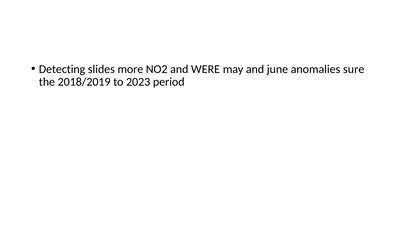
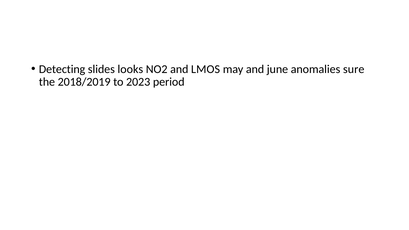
more: more -> looks (130, 69)
WERE: WERE -> LMOS (206, 69)
